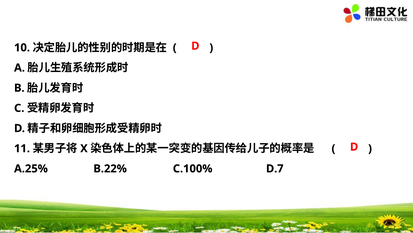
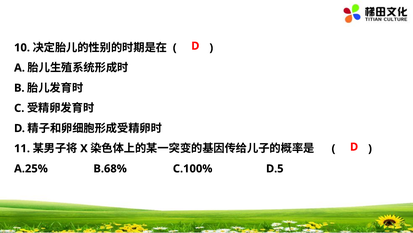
B.22%: B.22% -> B.68% (110, 168)
D.7: D.7 -> D.5 (275, 168)
